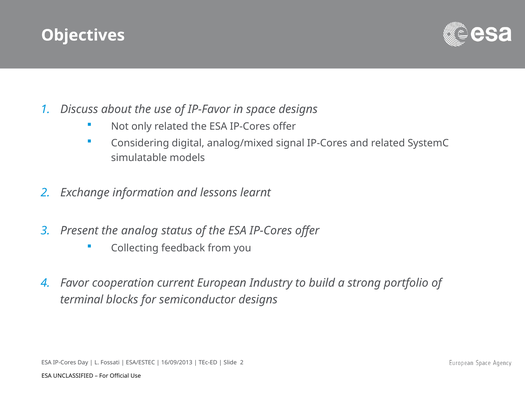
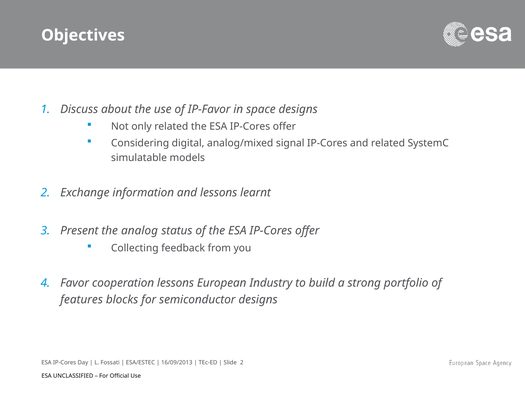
cooperation current: current -> lessons (176, 283)
terminal: terminal -> features (82, 299)
